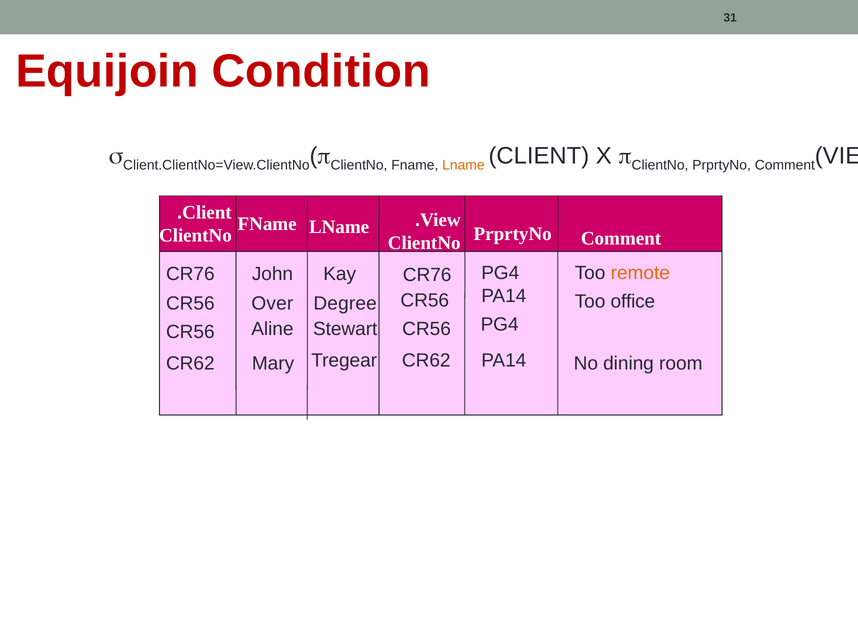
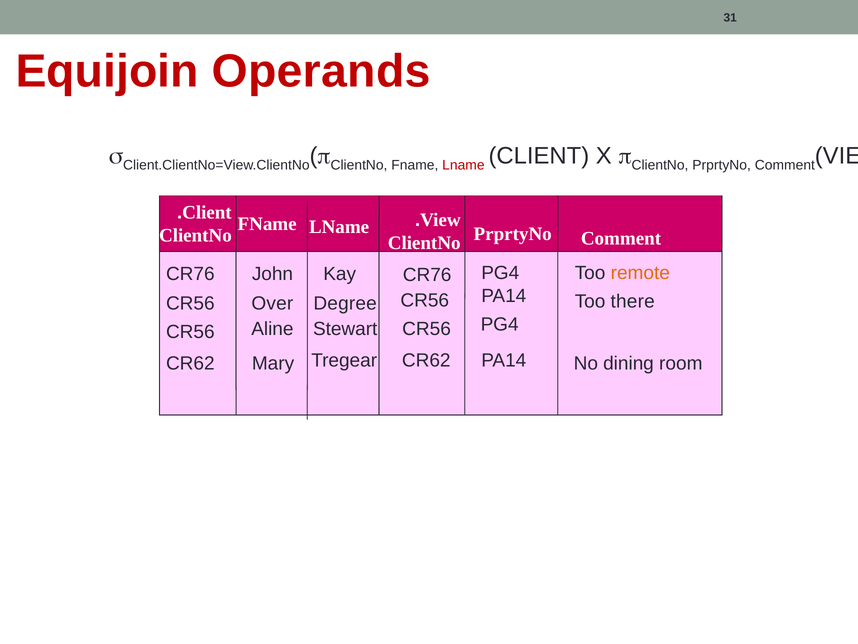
Condition: Condition -> Operands (321, 71)
Lname colour: orange -> red (463, 165)
office: office -> there (633, 301)
